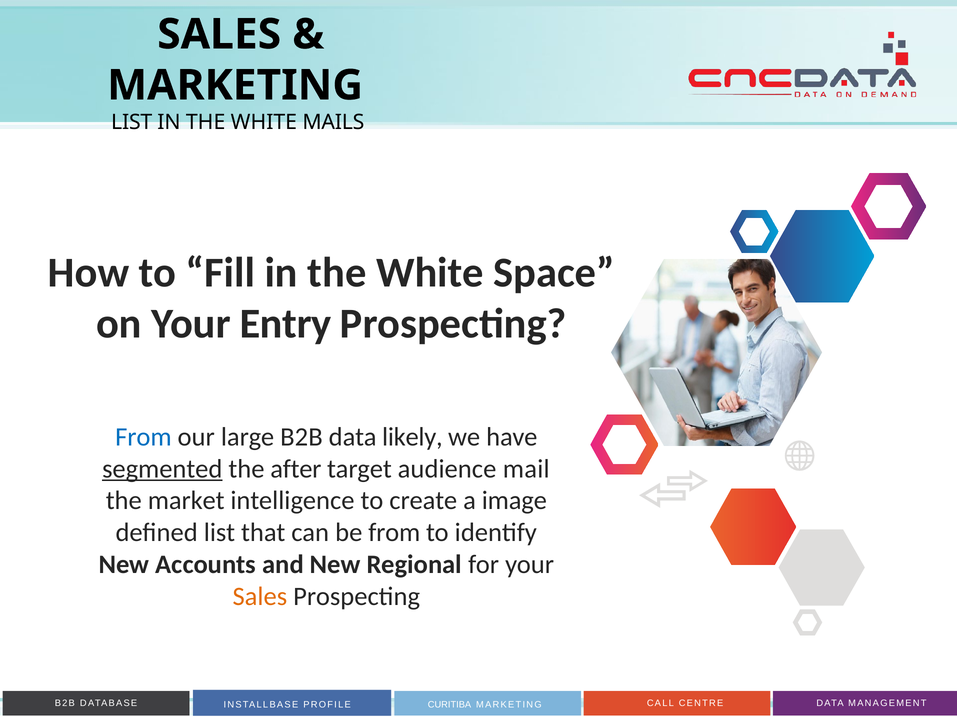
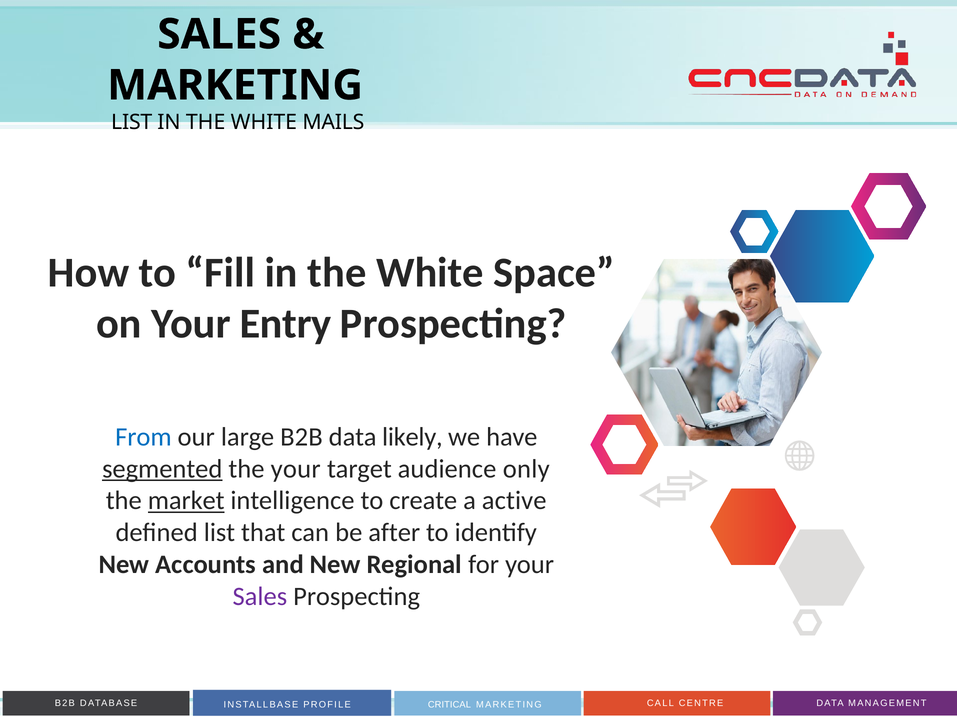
the after: after -> your (296, 469)
mail: mail -> only (526, 469)
market underline: none -> present (186, 501)
image: image -> active (514, 501)
be from: from -> after (394, 533)
Sales colour: orange -> purple (260, 597)
CURITIBA: CURITIBA -> CRITICAL (449, 705)
